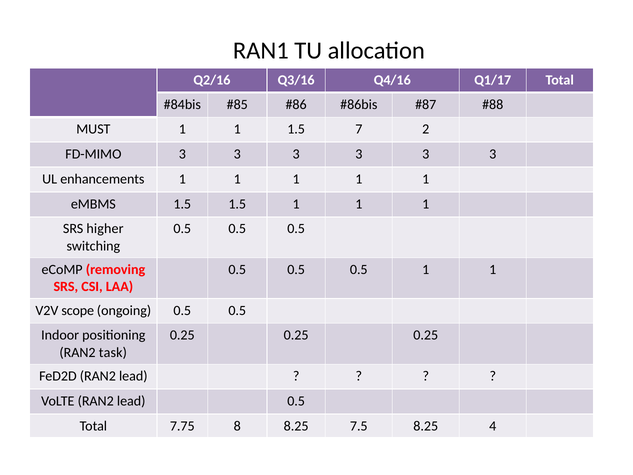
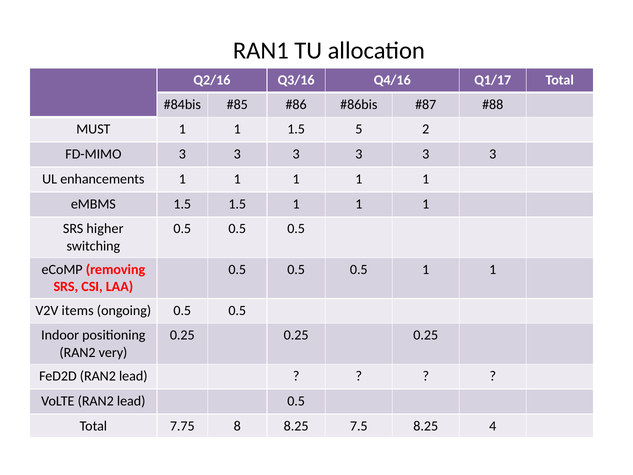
7: 7 -> 5 (359, 129)
scope: scope -> items (78, 310)
task: task -> very (113, 352)
